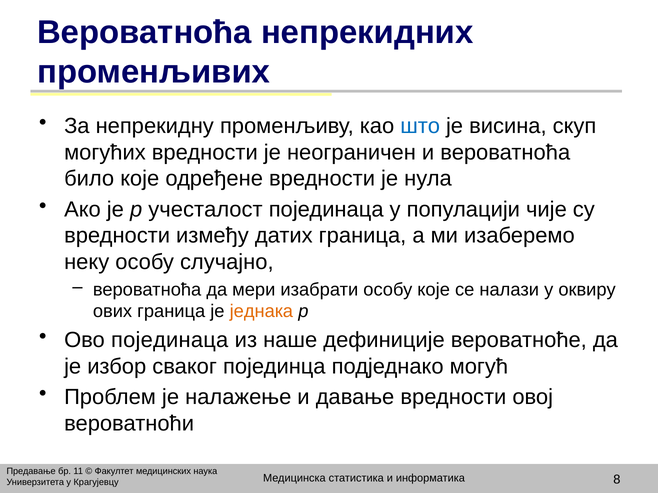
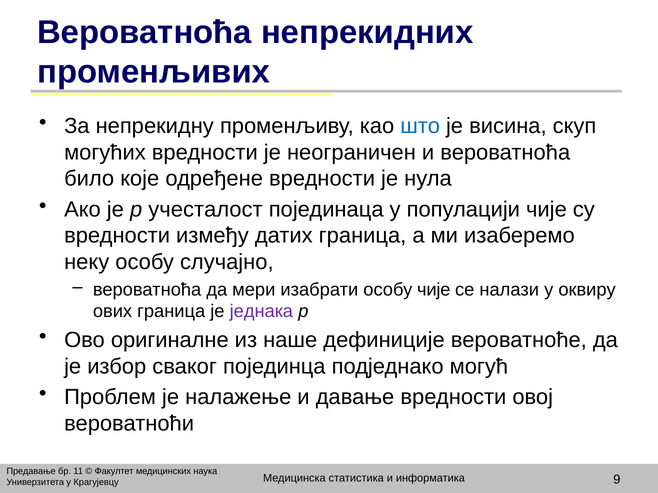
особу које: које -> чије (434, 290)
једнака colour: orange -> purple (261, 312)
Ово појединаца: појединаца -> оригиналне (170, 340)
8: 8 -> 9 (617, 480)
